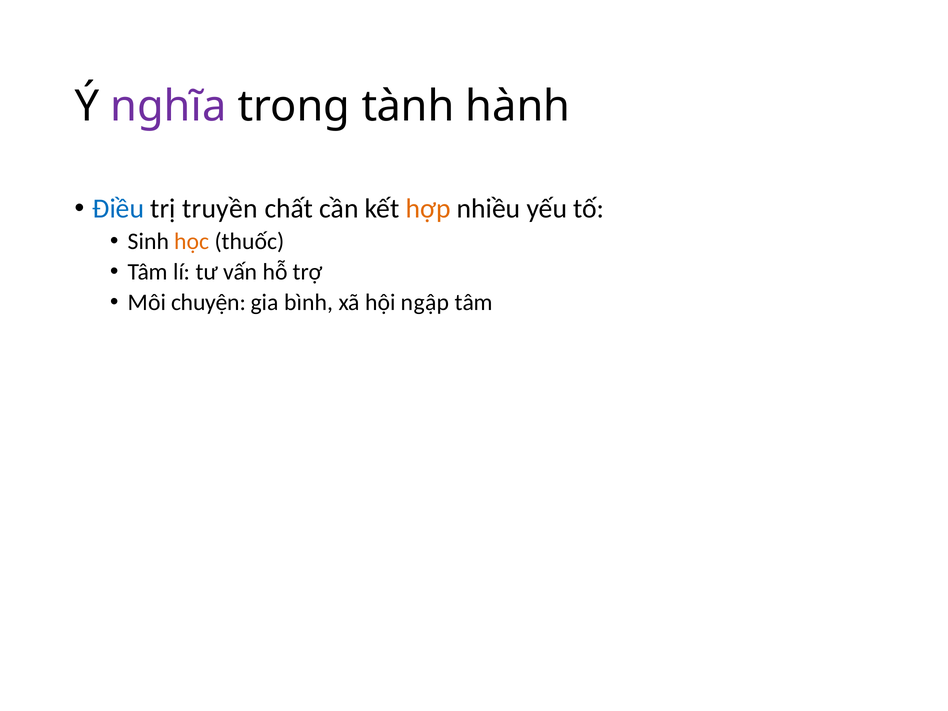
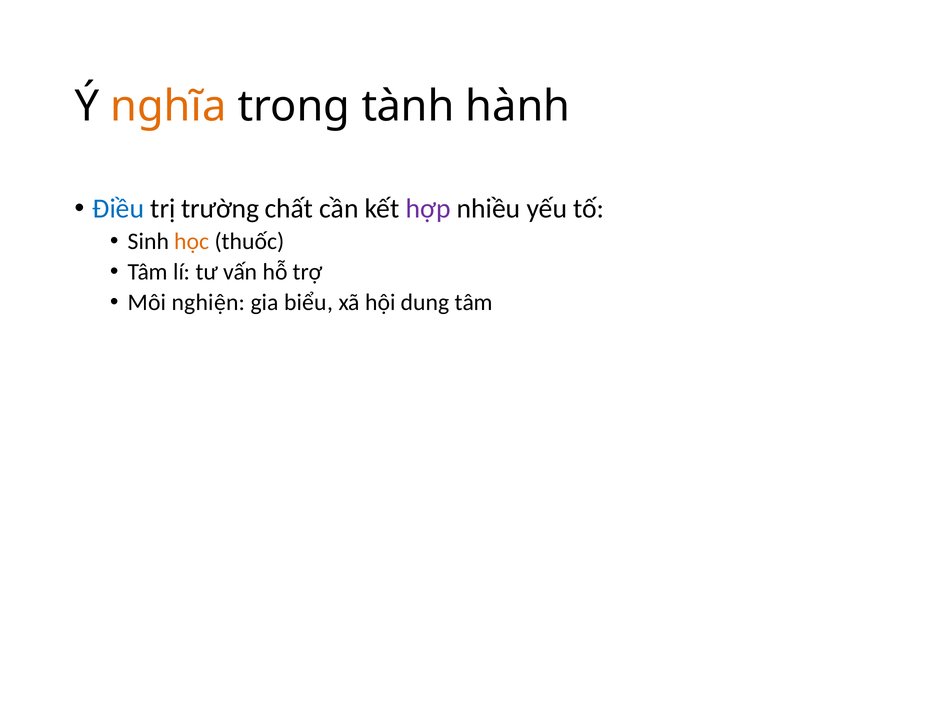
nghĩa colour: purple -> orange (168, 106)
truyền: truyền -> trường (220, 209)
hợp colour: orange -> purple (428, 209)
chuyện: chuyện -> nghiện (208, 303)
bình: bình -> biểu (309, 303)
ngập: ngập -> dung (425, 303)
